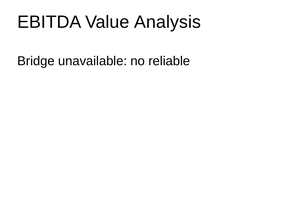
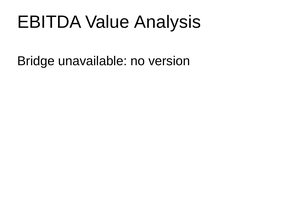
reliable: reliable -> version (169, 61)
